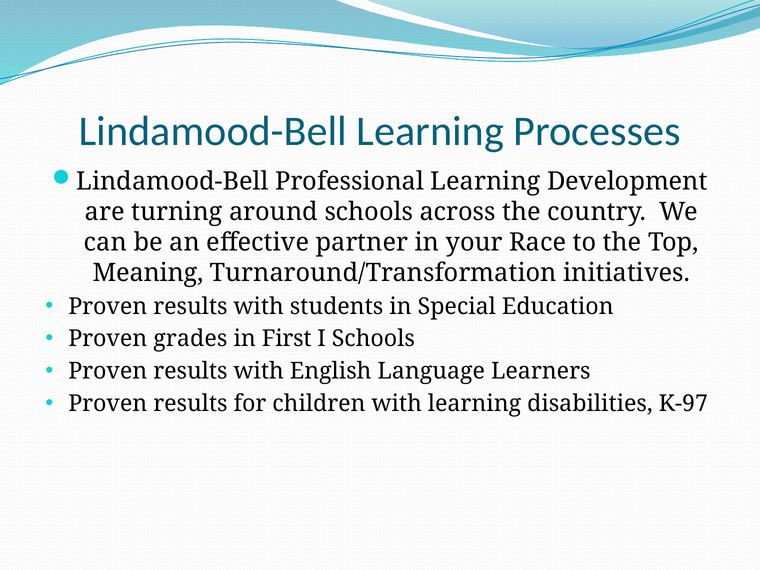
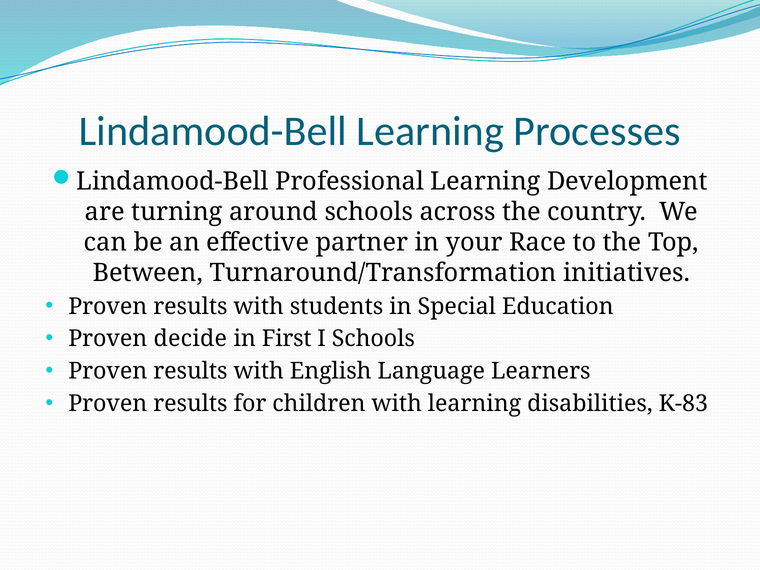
Meaning: Meaning -> Between (148, 273)
grades: grades -> decide (190, 339)
K-97: K-97 -> K-83 (683, 404)
